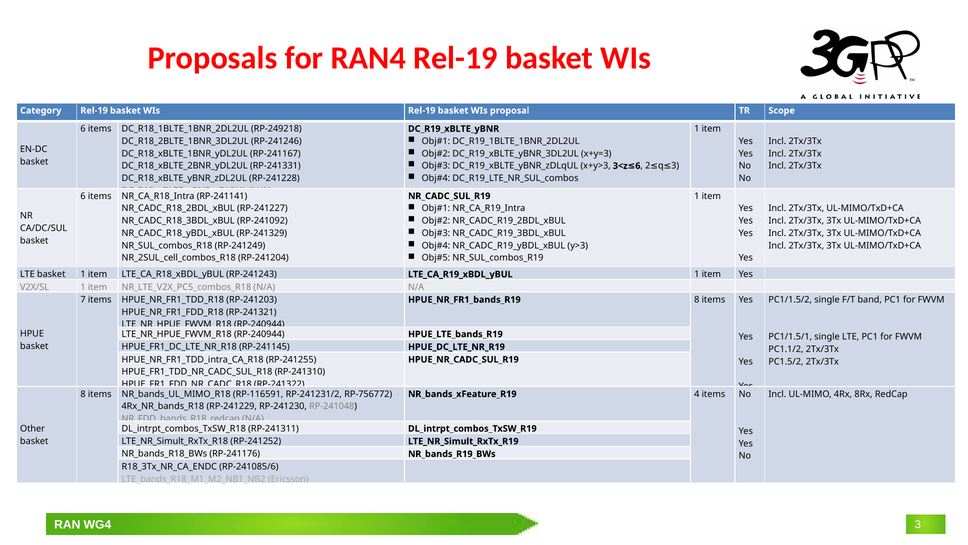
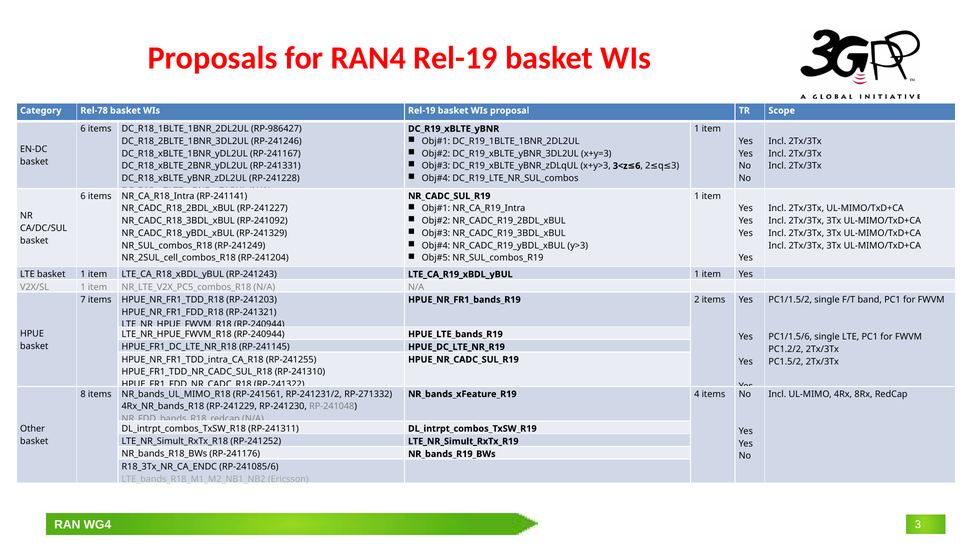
Category Rel-19: Rel-19 -> Rel-78 (94, 110)
RP-249218: RP-249218 -> RP-986427 (276, 129)
8: 8 -> 2 (697, 299)
PC1/1.5/1: PC1/1.5/1 -> PC1/1.5/6 (790, 336)
PC1.1/2: PC1.1/2 -> PC1.2/2 (786, 349)
RP-116591: RP-116591 -> RP-241561 (258, 394)
RP-756772: RP-756772 -> RP-271332 (368, 394)
